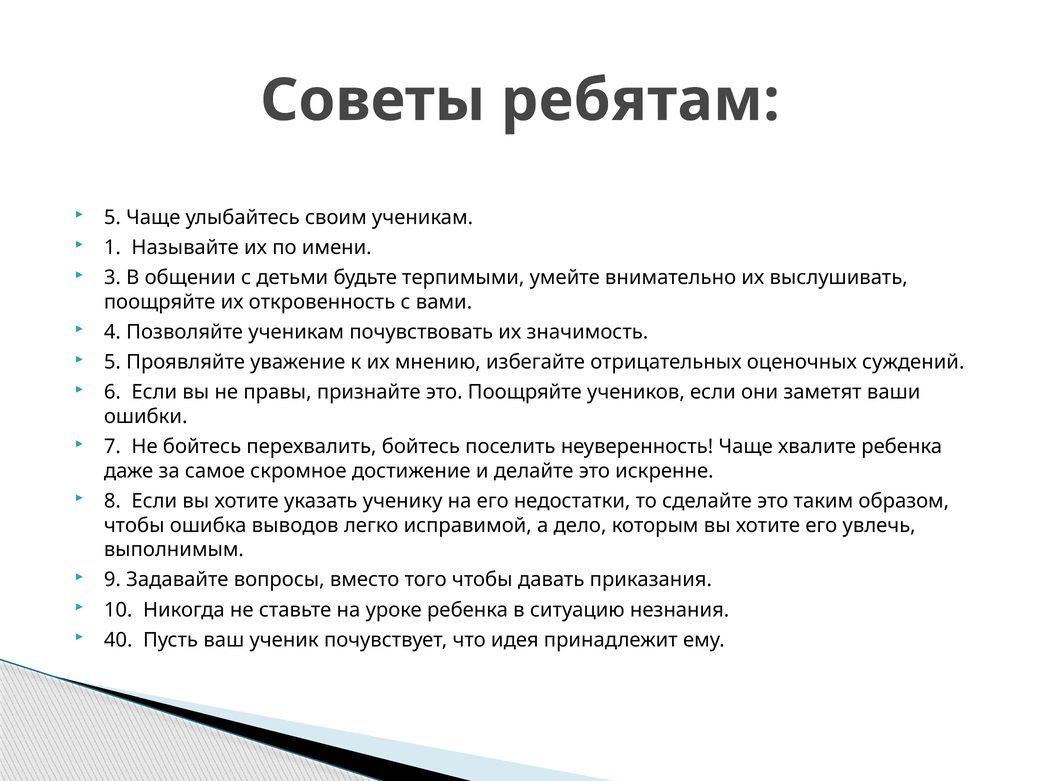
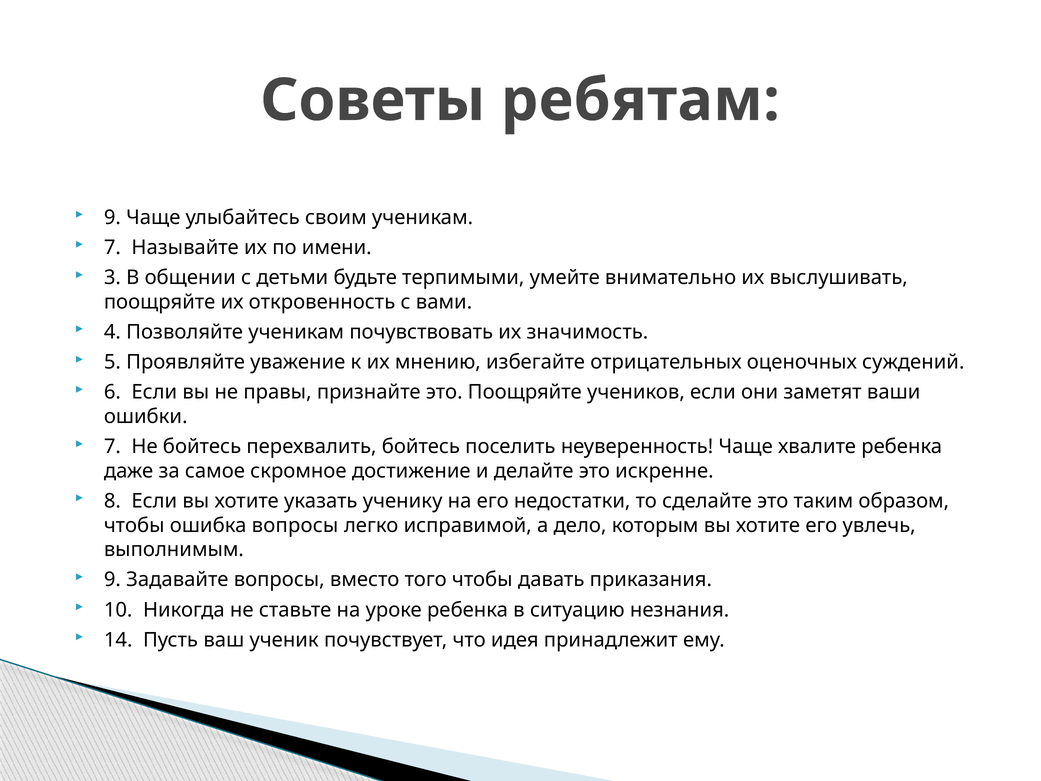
5: 5 -> 9 (112, 217)
1: 1 -> 7 (112, 248)
ошибка выводов: выводов -> вопросы (295, 525)
40: 40 -> 14 (118, 640)
